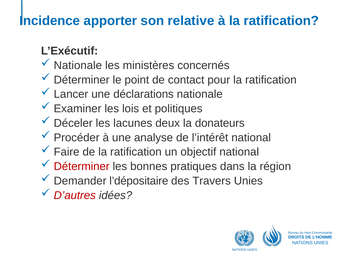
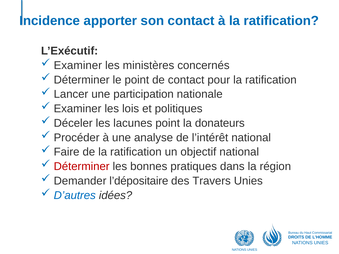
son relative: relative -> contact (191, 21)
Nationale: Nationale -> Examiner (78, 65)
déclarations: déclarations -> participation (144, 94)
lacunes deux: deux -> point (168, 123)
D’autres colour: red -> blue (75, 195)
